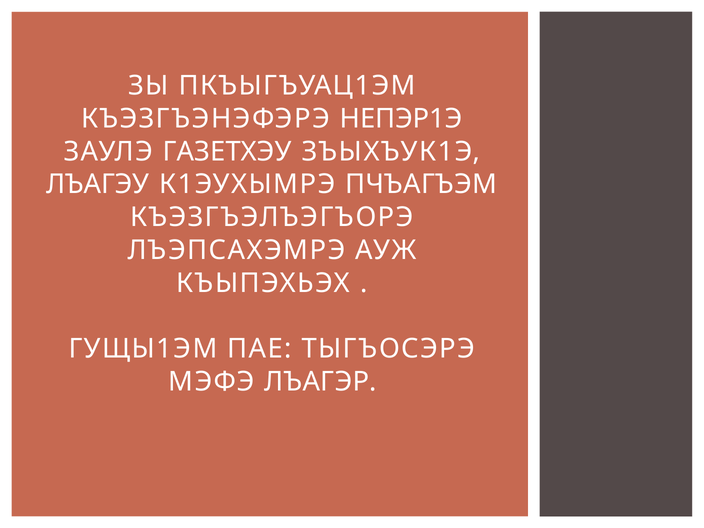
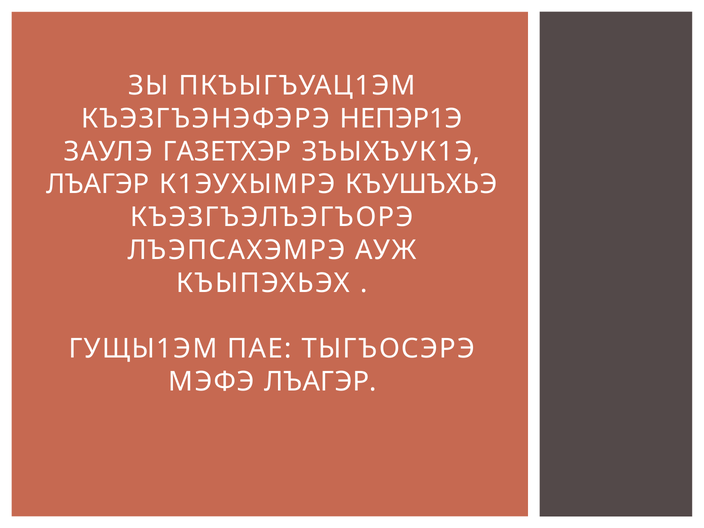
ГАЗЕТХЭУ: ГАЗЕТХЭУ -> ГАЗЕТХЭР (227, 152)
ЛЪАГЭУ: ЛЪАГЭУ -> ЛЪАГЭР (98, 184)
ПЧЪАГЪЭМ: ПЧЪАГЪЭМ -> КЪУШЪХЬЭ (421, 184)
